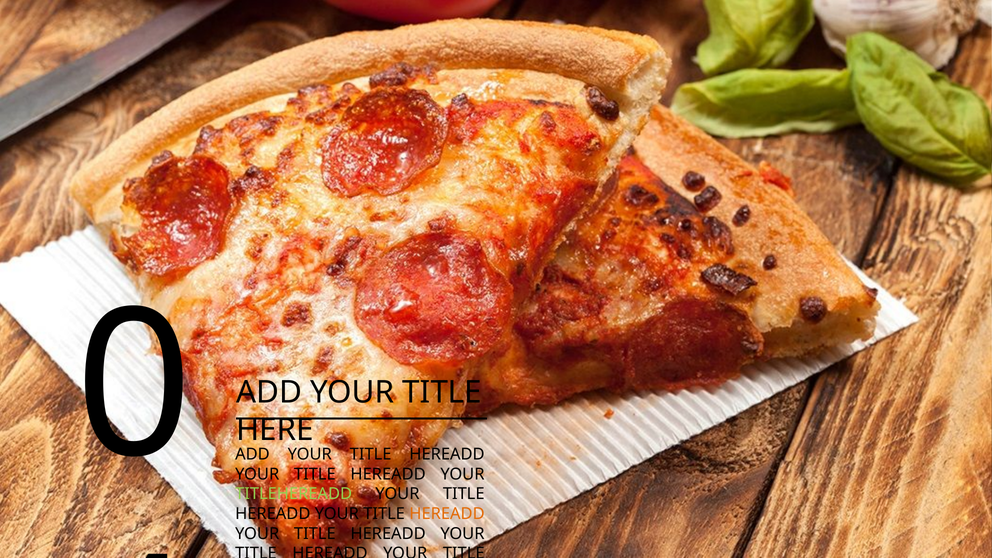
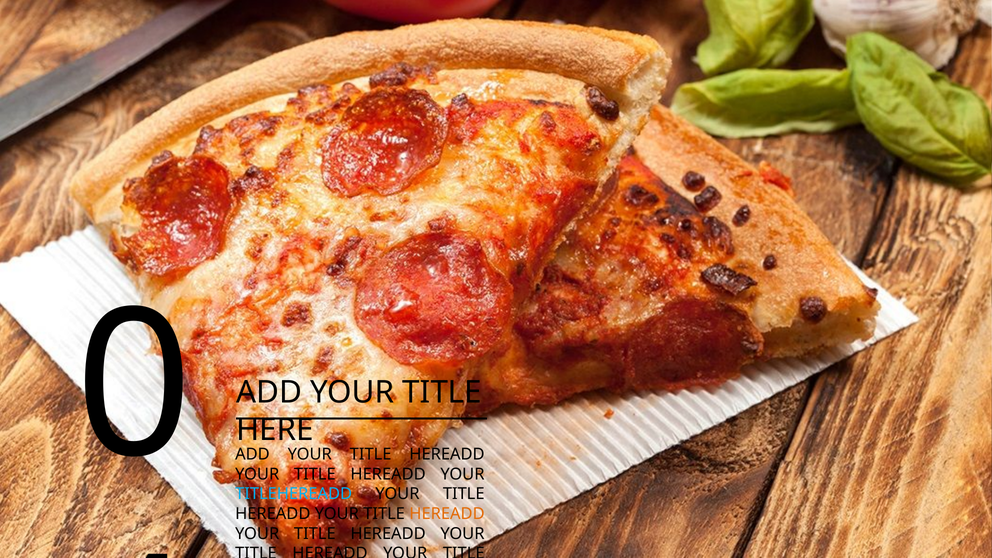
TITLEHEREADD colour: light green -> light blue (294, 494)
